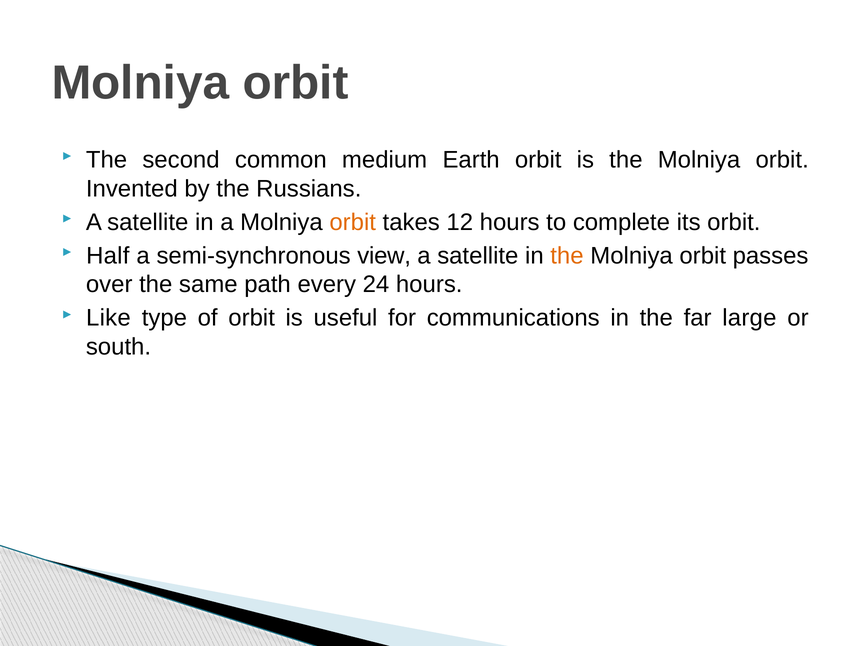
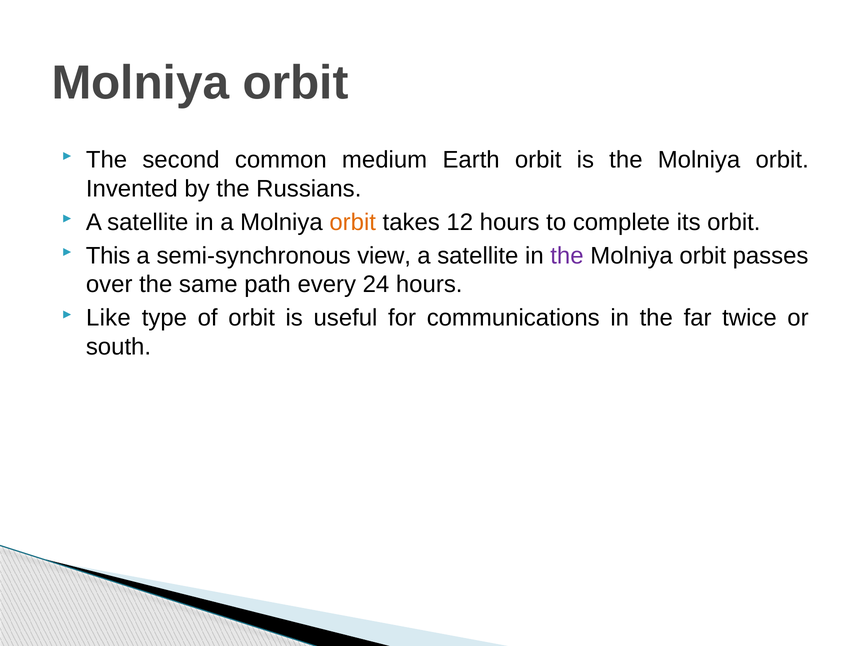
Half: Half -> This (108, 256)
the colour: orange -> purple (567, 256)
large: large -> twice (749, 318)
